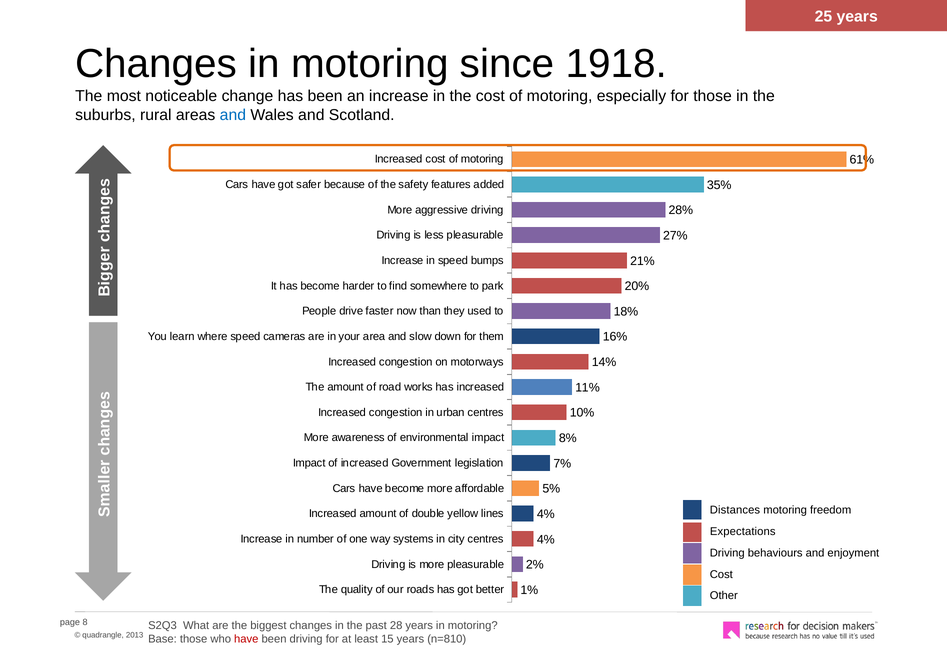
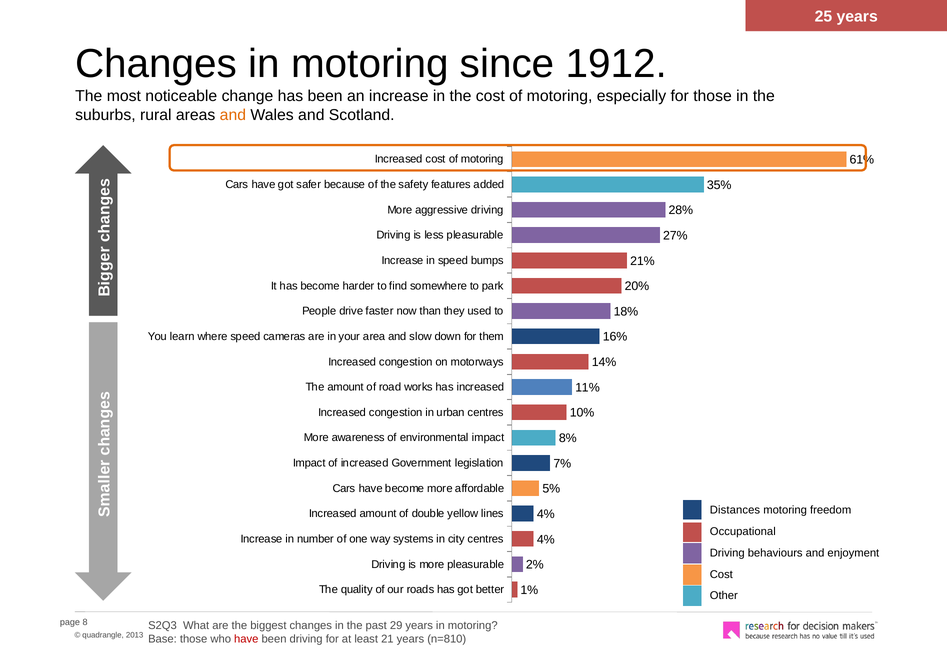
1918: 1918 -> 1912 (616, 64)
and colour: blue -> orange (233, 115)
Expectations: Expectations -> Occupational (743, 531)
28: 28 -> 29 (396, 625)
15: 15 -> 21 (387, 639)
